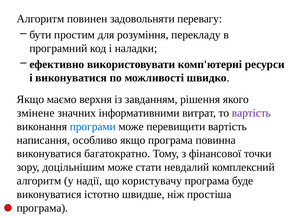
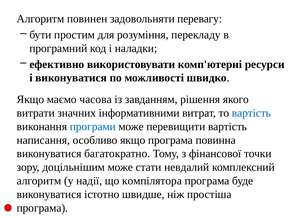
верхня: верхня -> часова (96, 99)
змінене: змінене -> витрати (36, 113)
вартість colour: purple -> blue (251, 113)
користувачу: користувачу -> компілятора (152, 181)
